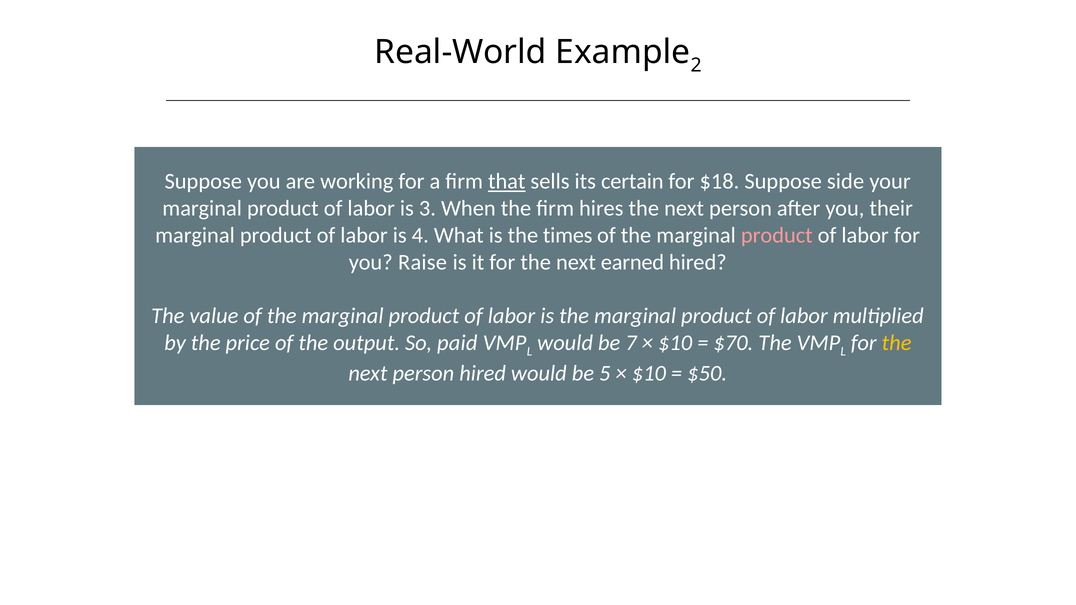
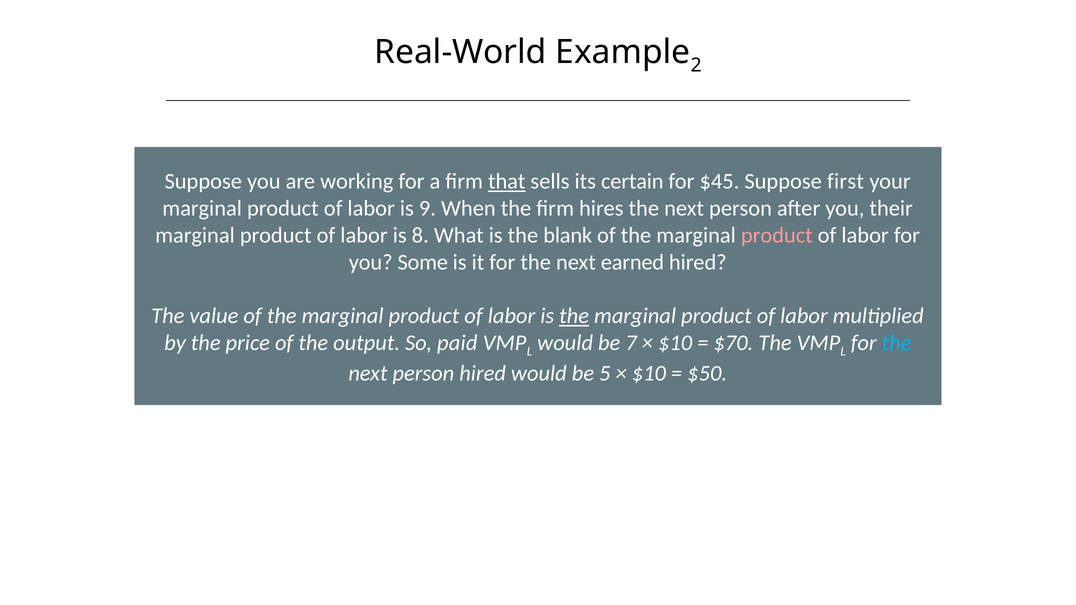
$18: $18 -> $45 (719, 182)
side: side -> first (846, 182)
3: 3 -> 9 (427, 209)
4: 4 -> 8 (420, 235)
times: times -> blank (568, 235)
Raise: Raise -> Some (423, 262)
the underline: none -> present (574, 316)
the colour: yellow -> light blue (897, 343)
